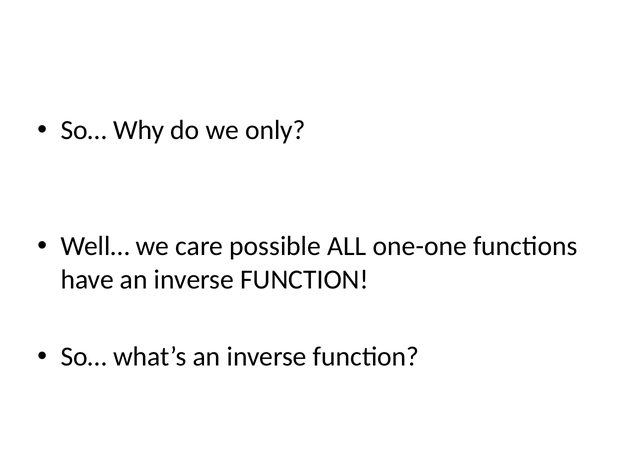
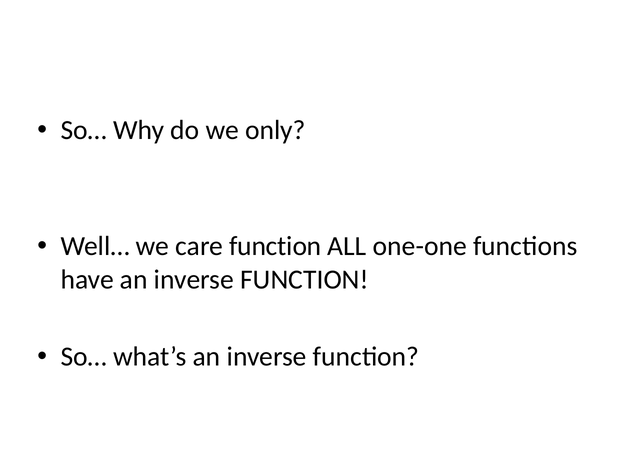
care possible: possible -> function (275, 246)
